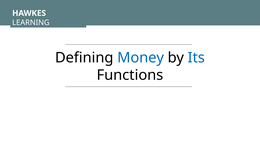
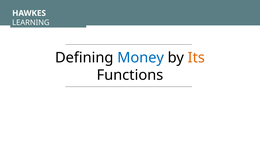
Its colour: blue -> orange (196, 58)
